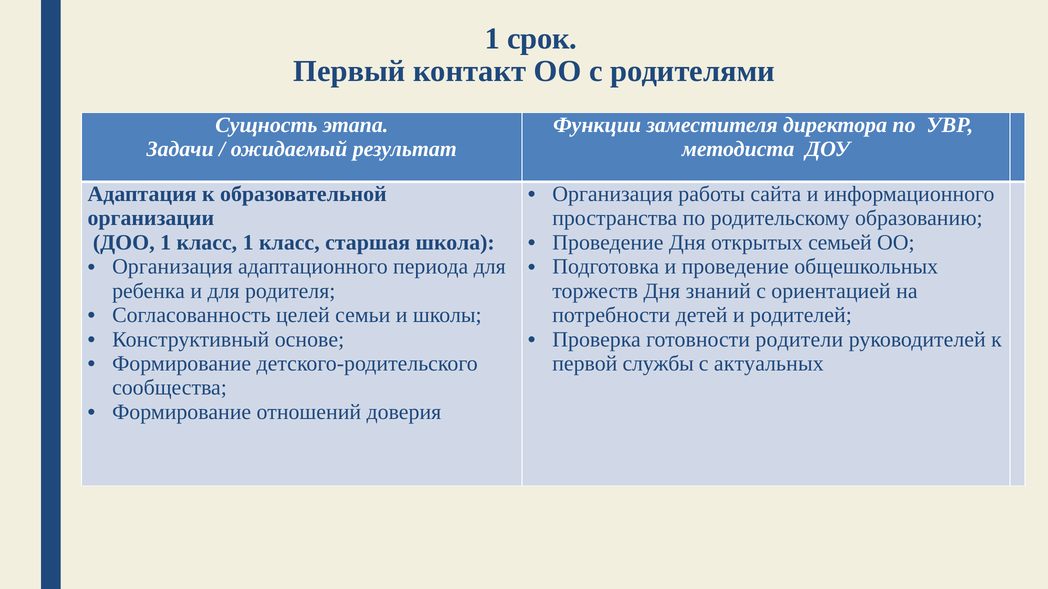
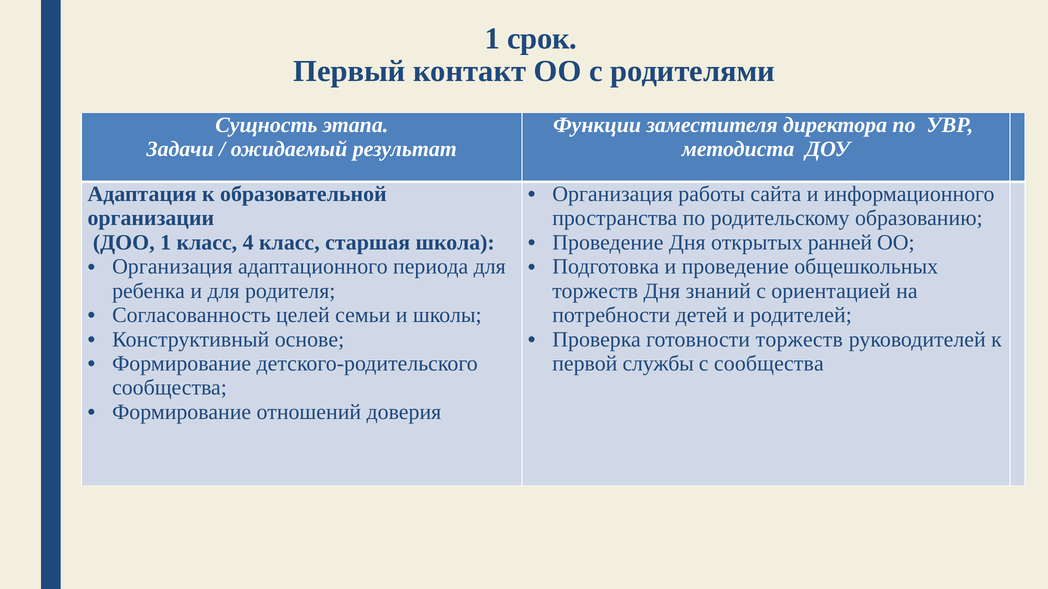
класс 1: 1 -> 4 (248, 243)
семьей: семьей -> ранней (840, 243)
готовности родители: родители -> торжеств (799, 340)
с актуальных: актуальных -> сообщества (769, 364)
